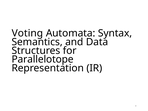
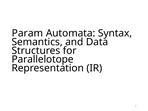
Voting: Voting -> Param (27, 33)
